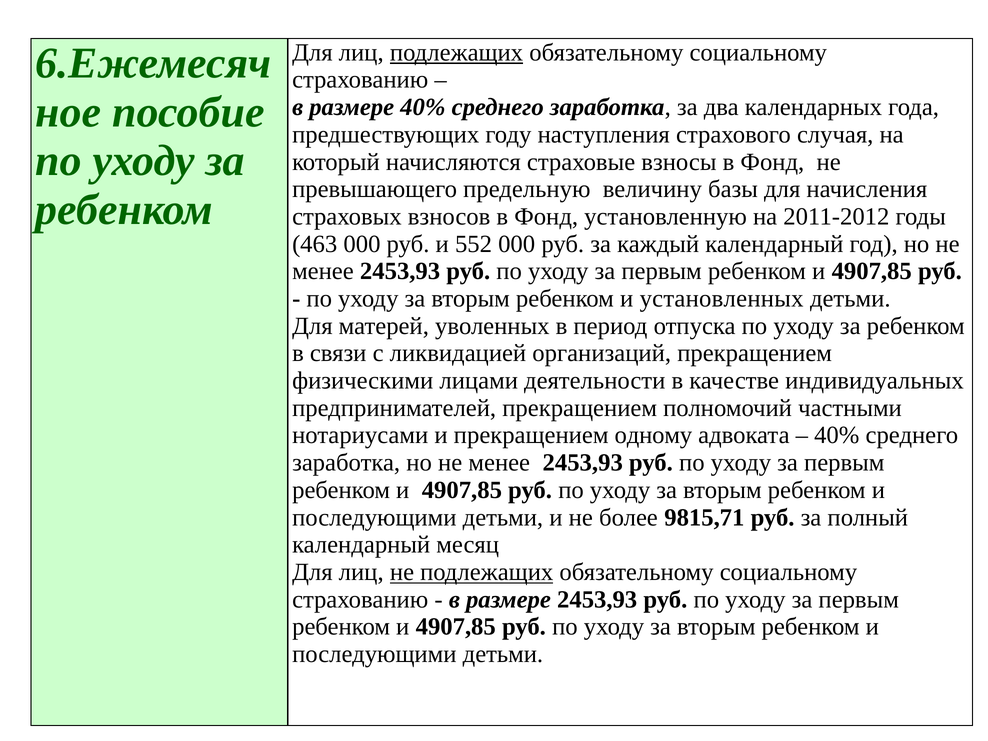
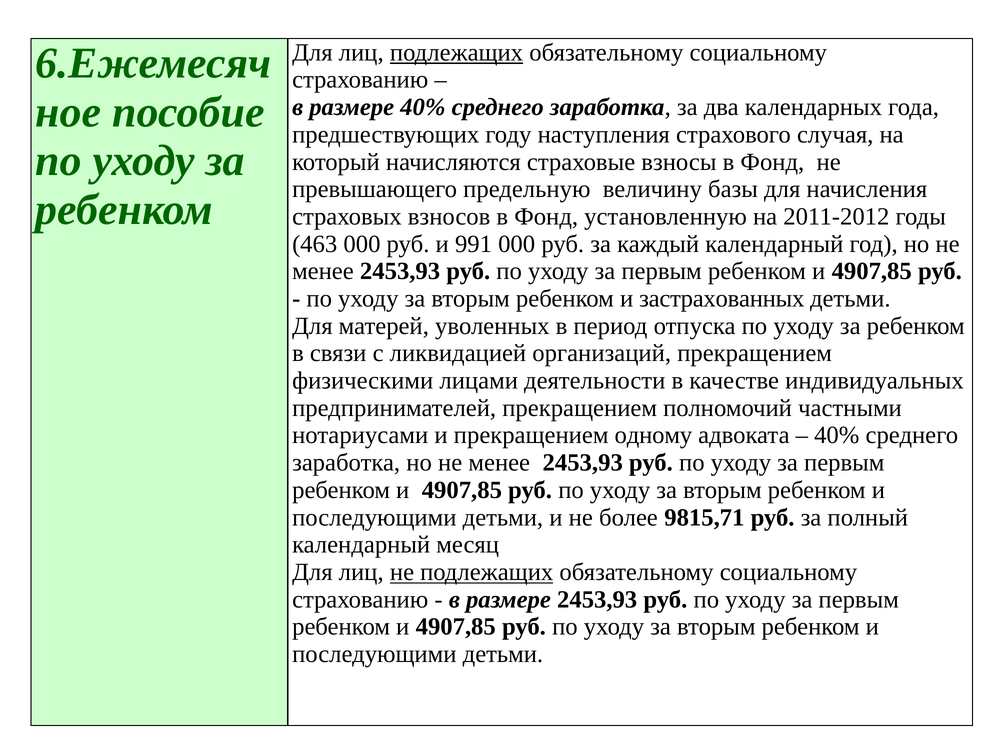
552: 552 -> 991 (474, 244)
установленных: установленных -> застрахованных (722, 299)
